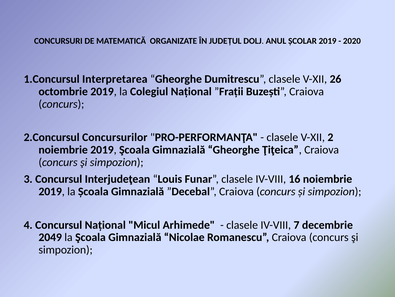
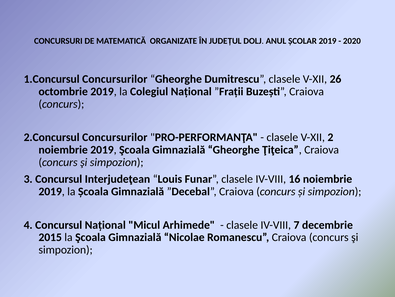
1.Concursul Interpretarea: Interpretarea -> Concursurilor (115, 79)
2049: 2049 -> 2015 (50, 237)
